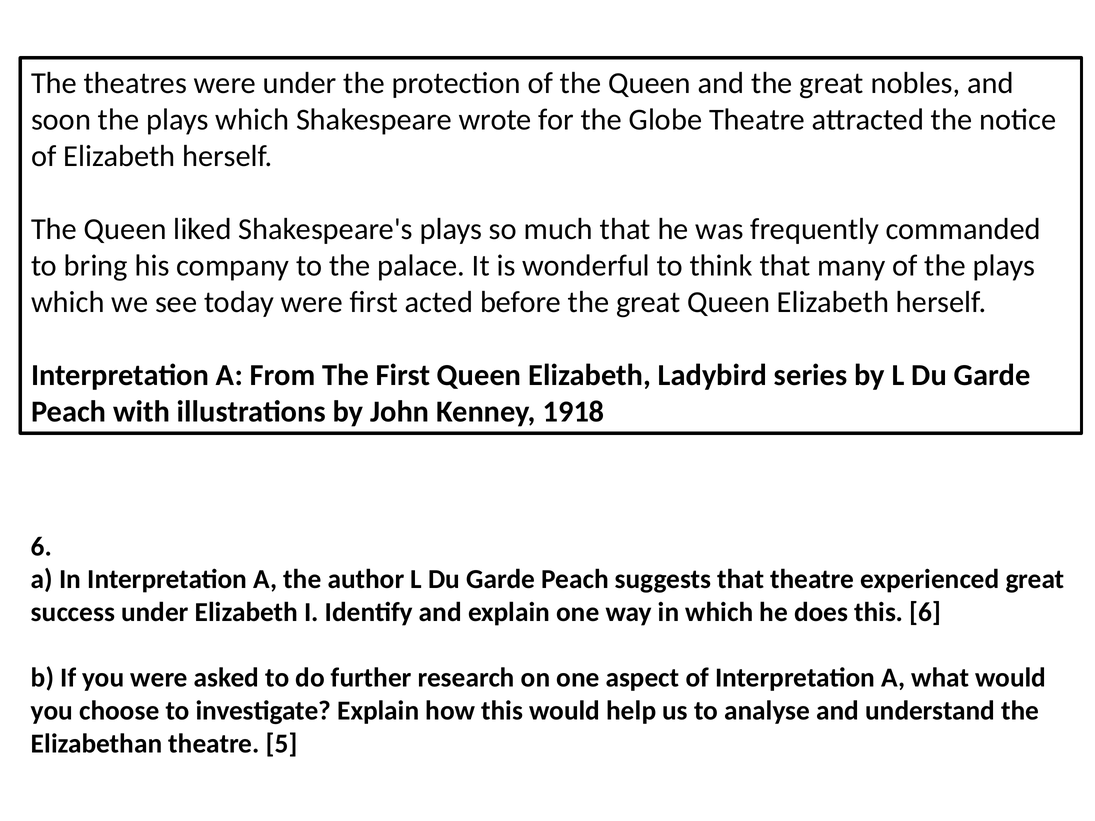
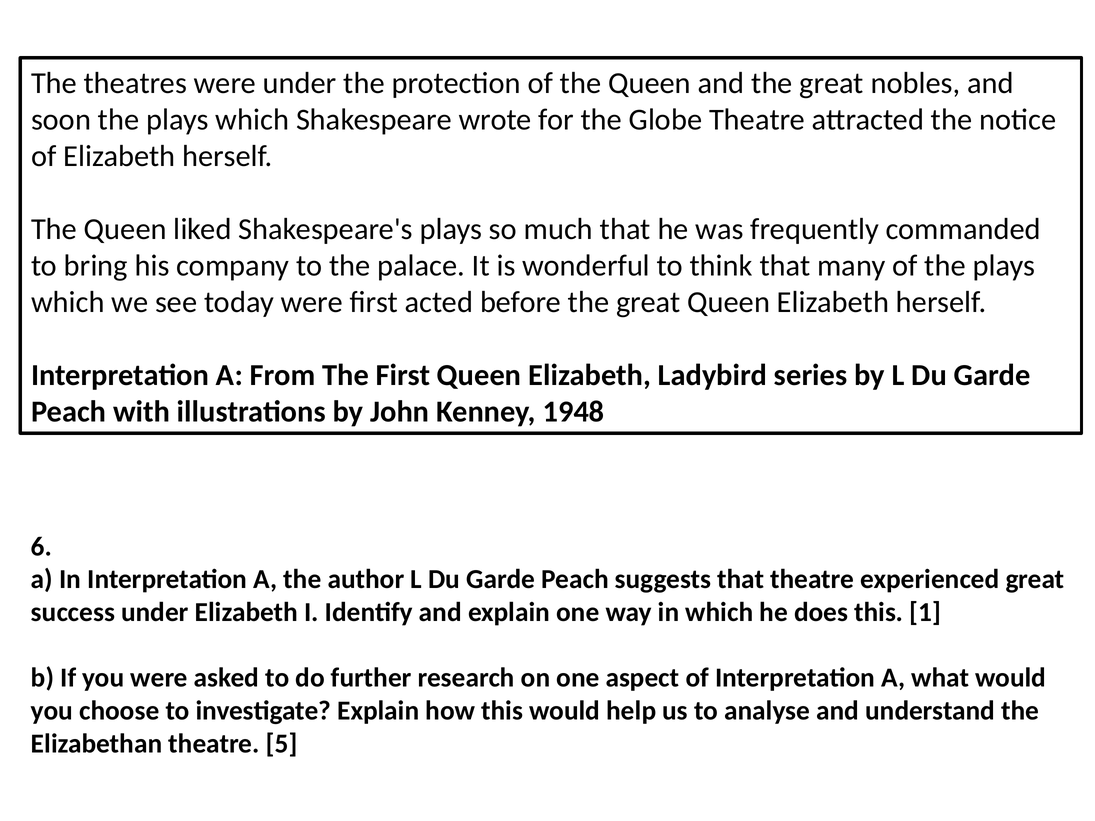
1918: 1918 -> 1948 (574, 412)
this 6: 6 -> 1 (925, 612)
